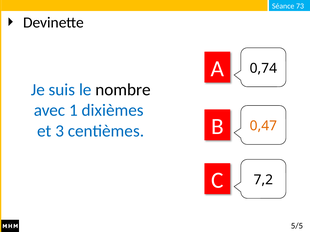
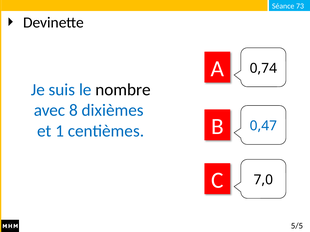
1: 1 -> 8 (73, 110)
0,47 colour: orange -> blue (263, 126)
3: 3 -> 1 (60, 131)
7,2: 7,2 -> 7,0 (263, 180)
